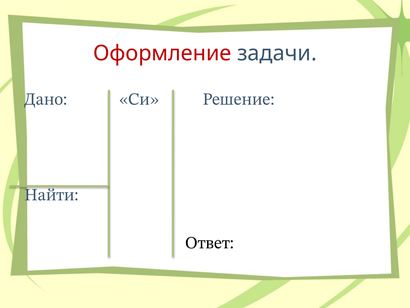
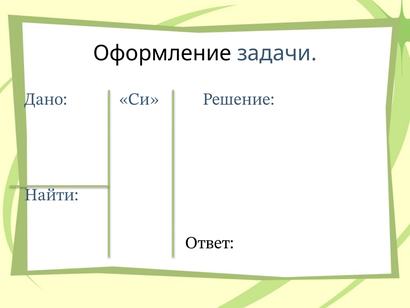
Оформление colour: red -> black (162, 53)
